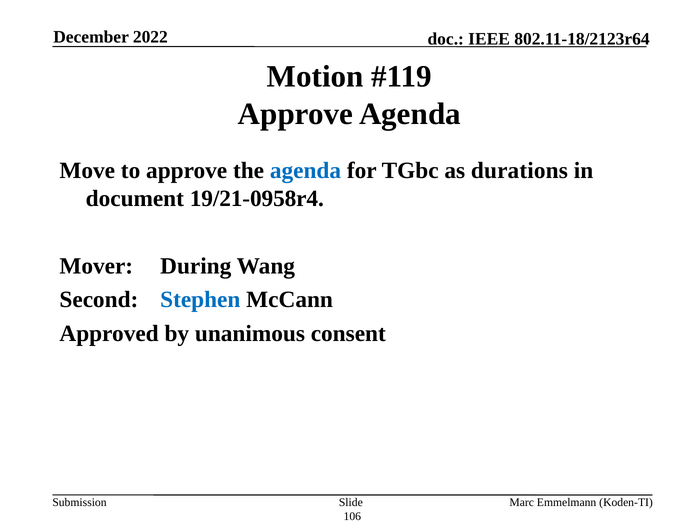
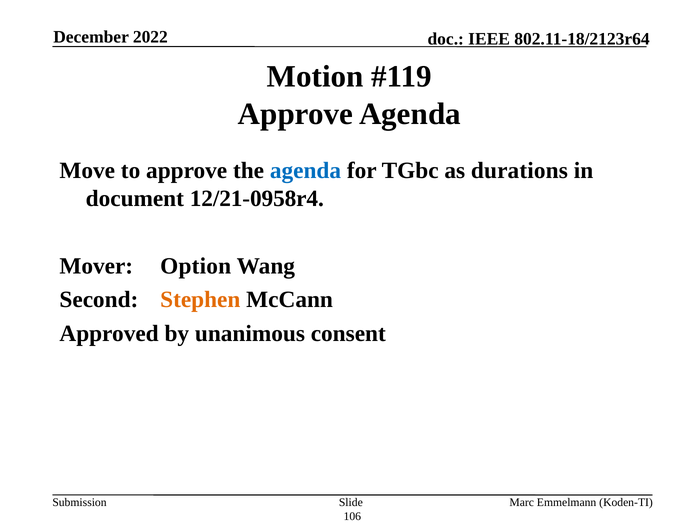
19/21-0958r4: 19/21-0958r4 -> 12/21-0958r4 (257, 199)
During: During -> Option (196, 266)
Stephen colour: blue -> orange (200, 300)
